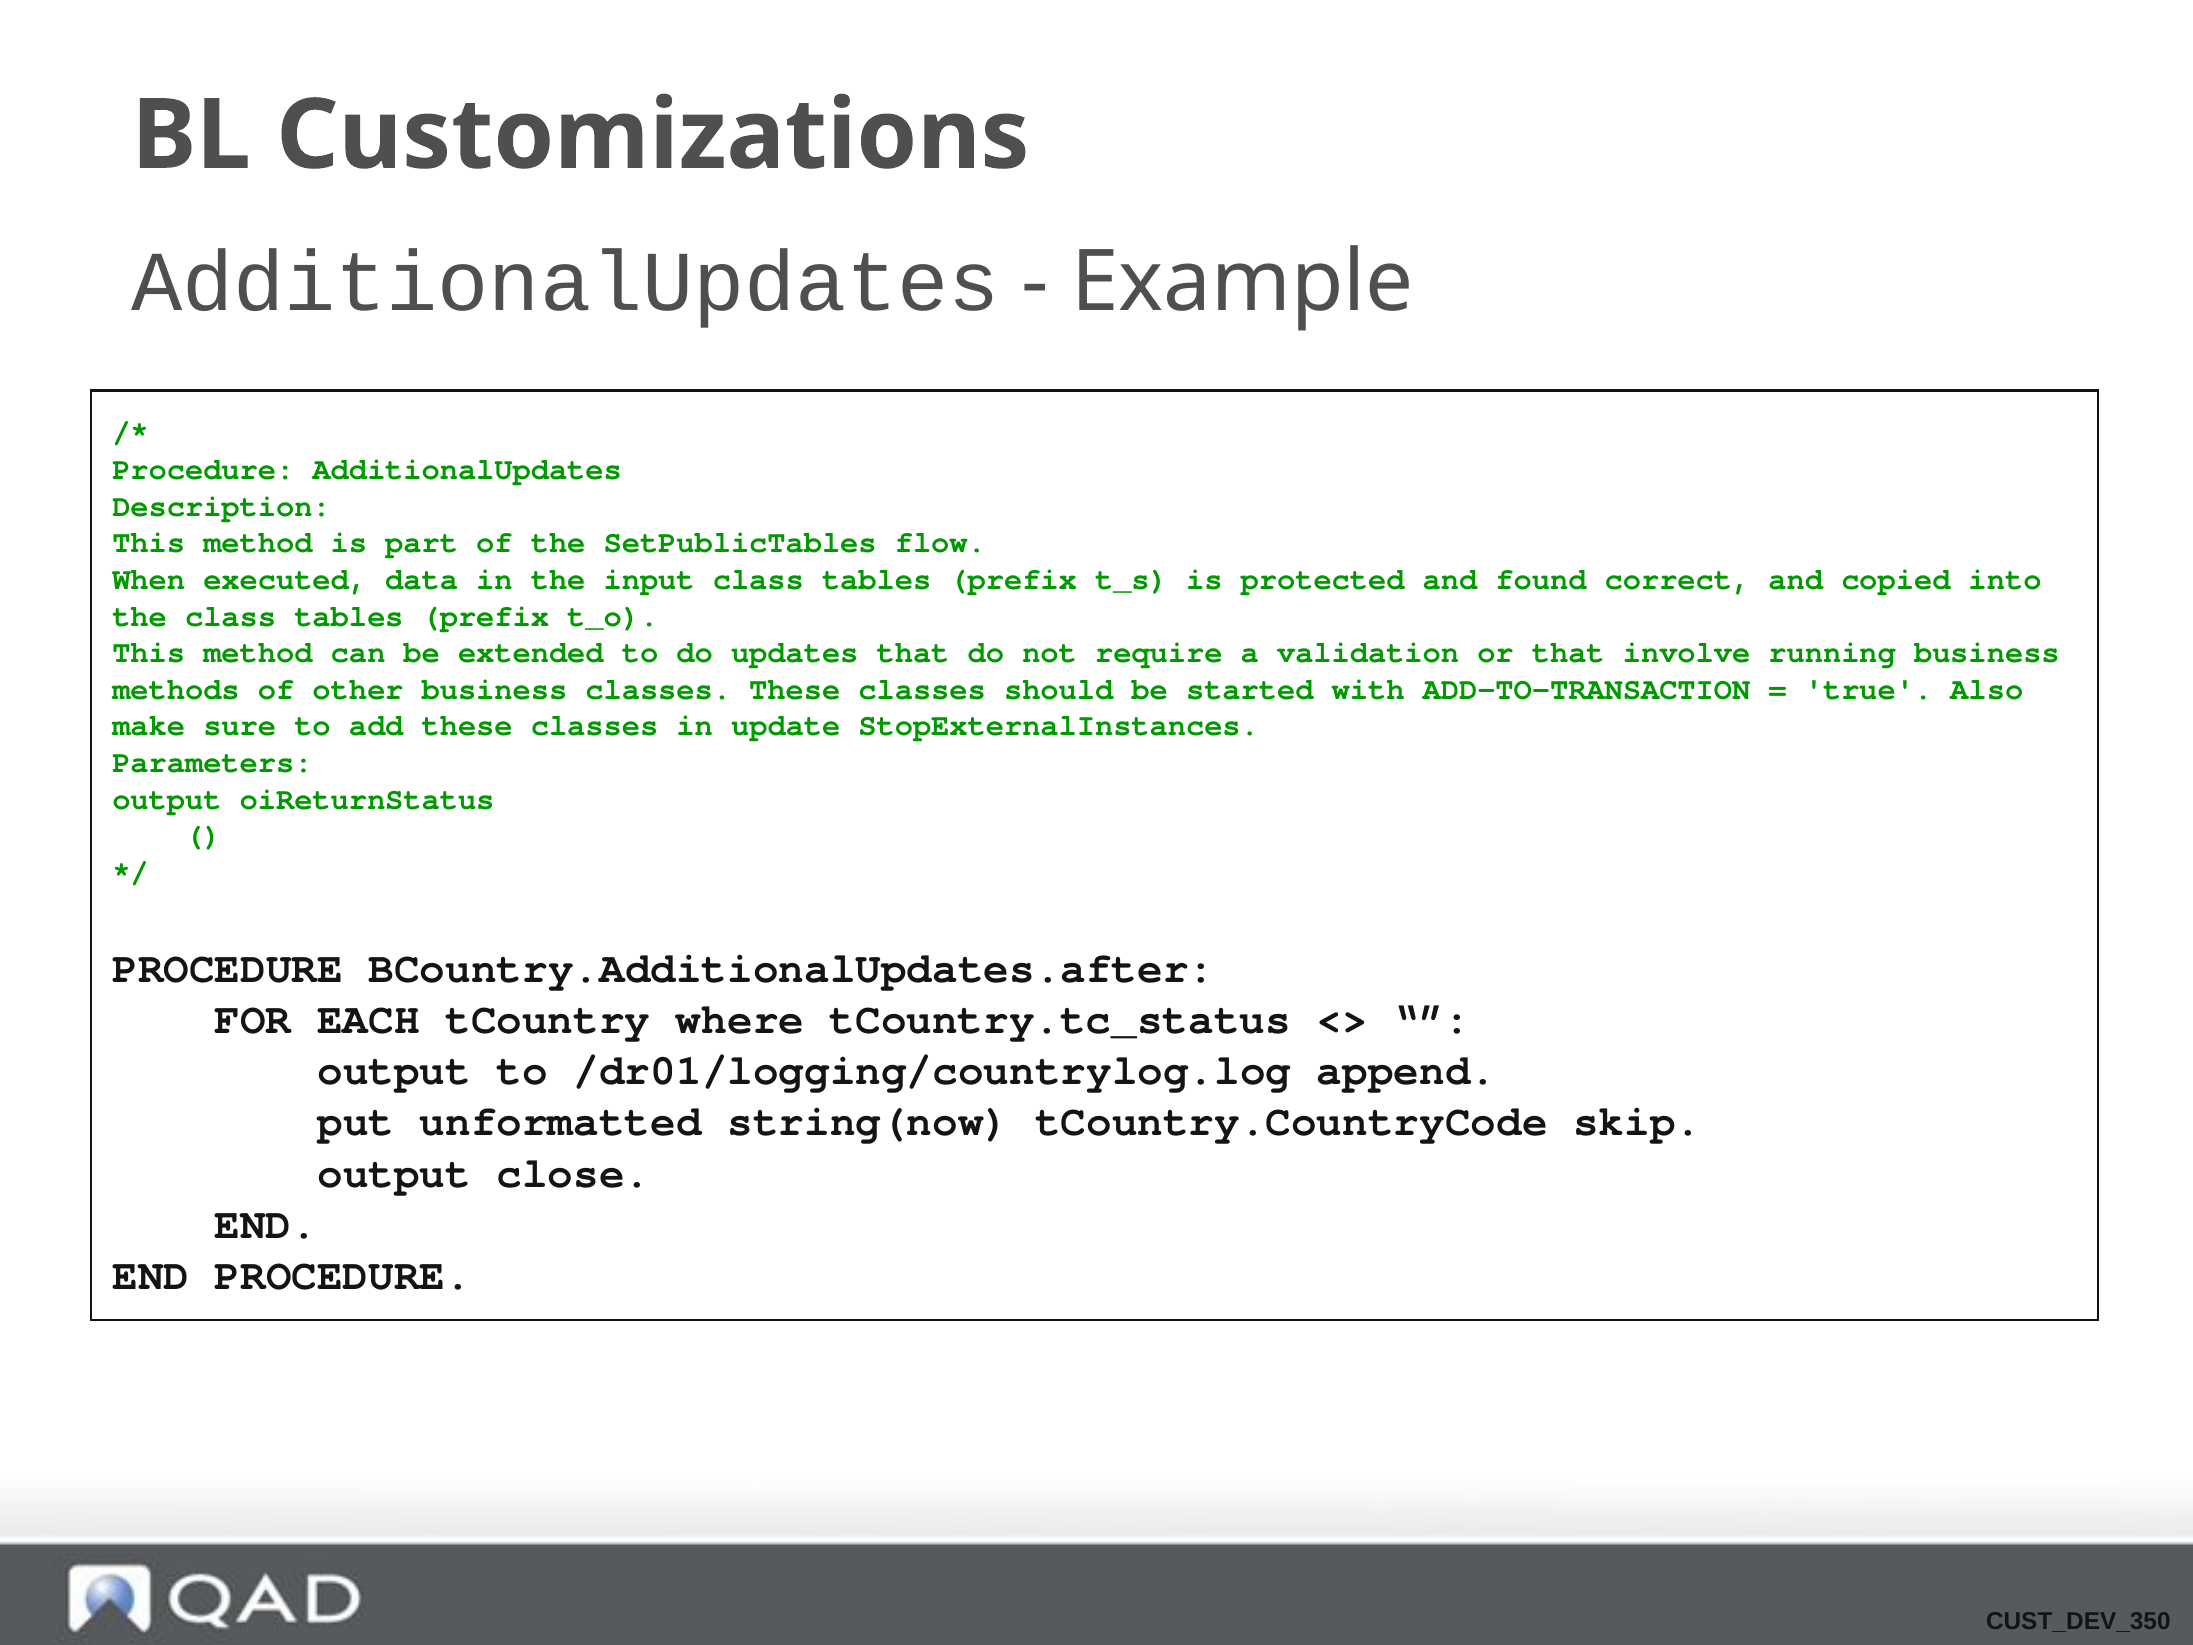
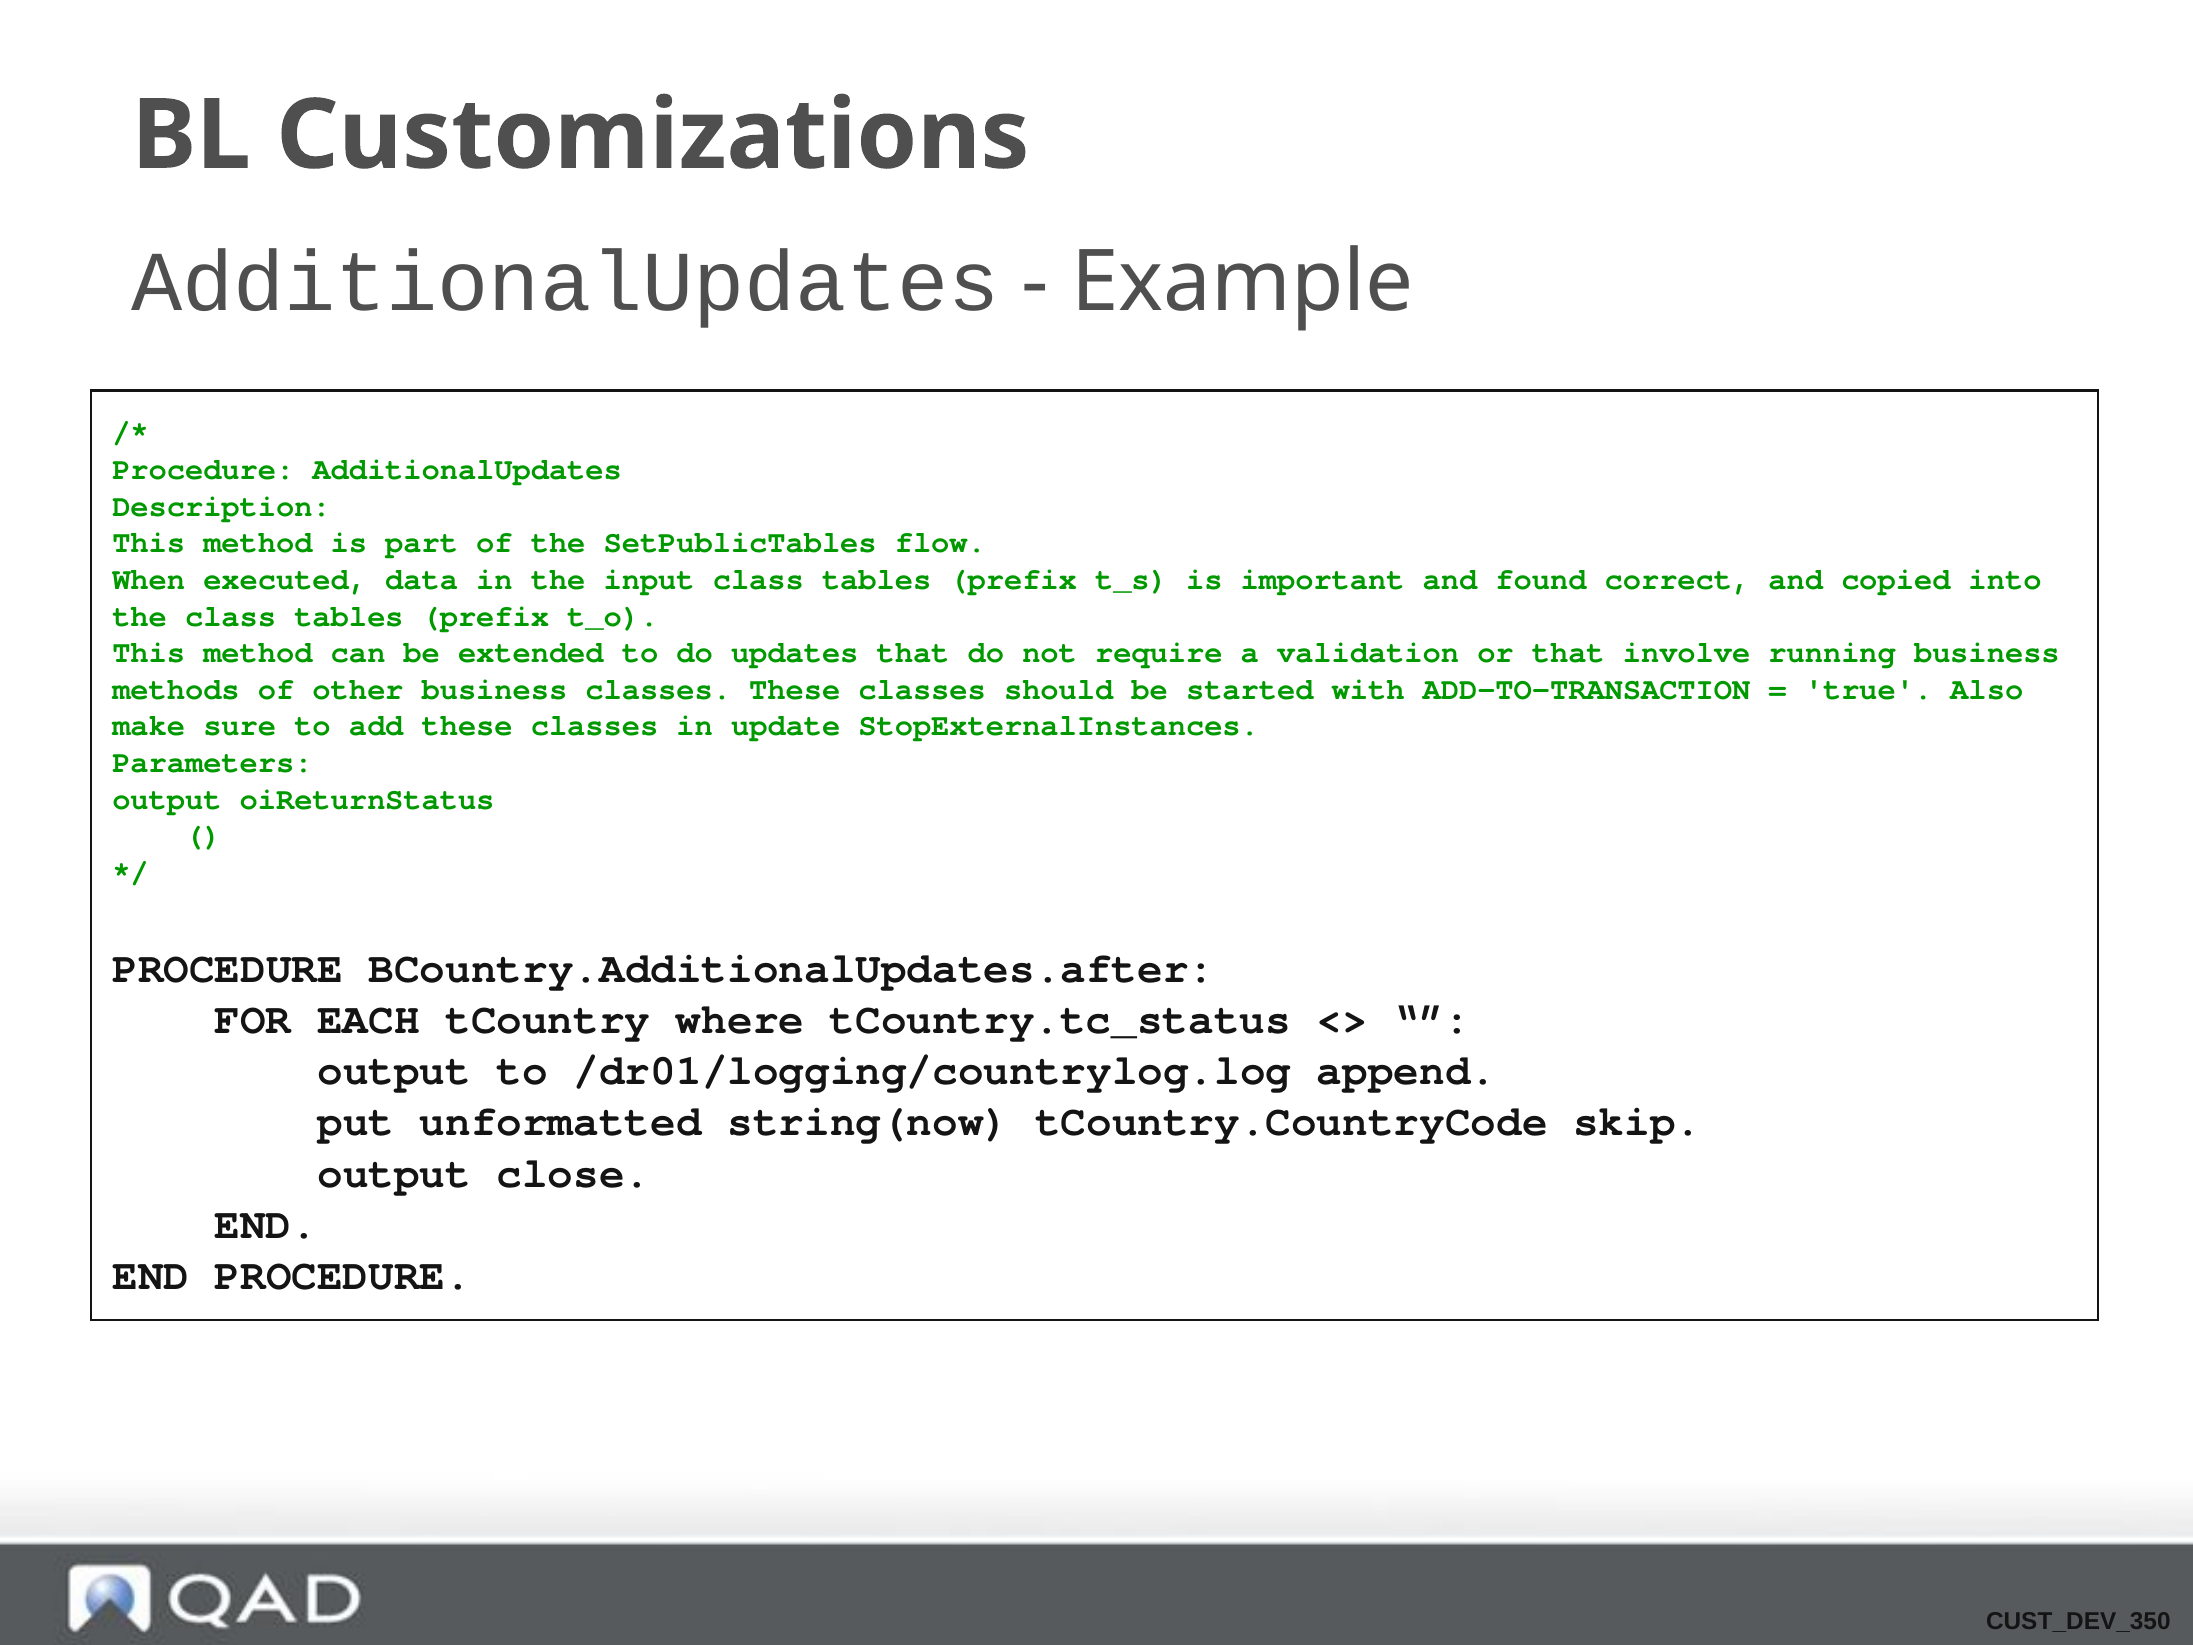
protected: protected -> important (1323, 579)
